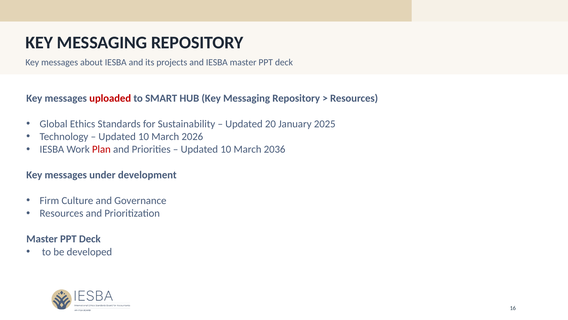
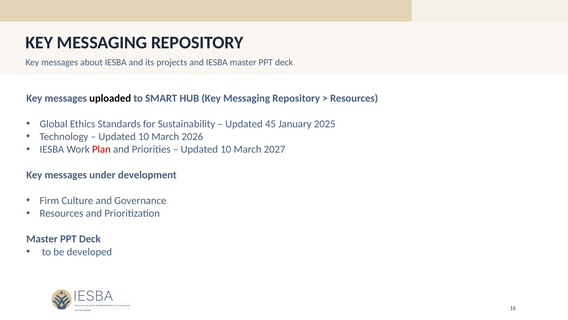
uploaded colour: red -> black (110, 98)
20: 20 -> 45 (270, 124)
2036: 2036 -> 2027 (275, 149)
